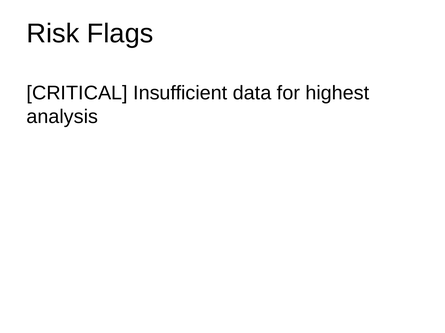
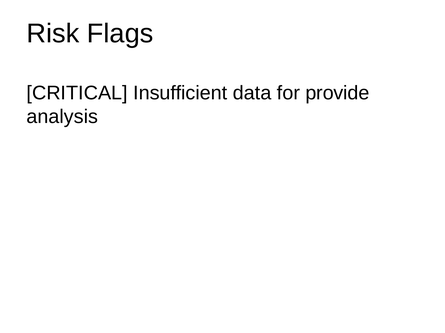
highest: highest -> provide (337, 93)
